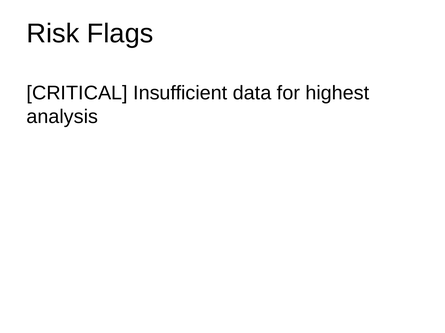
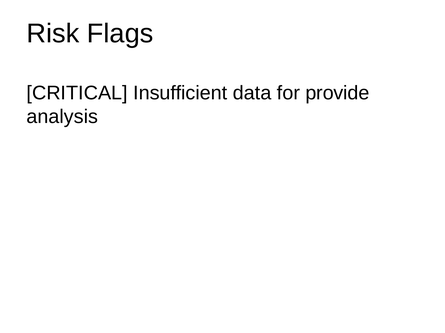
highest: highest -> provide (337, 93)
